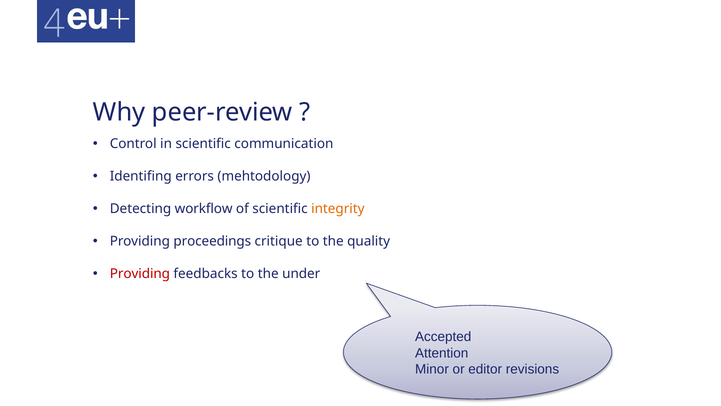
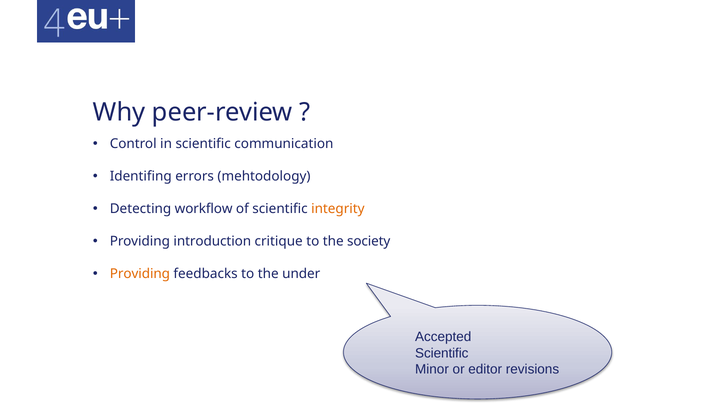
proceedings: proceedings -> introduction (212, 241)
quality: quality -> society (369, 241)
Providing colour: red -> orange (140, 273)
Attention: Attention -> Scientific (442, 353)
